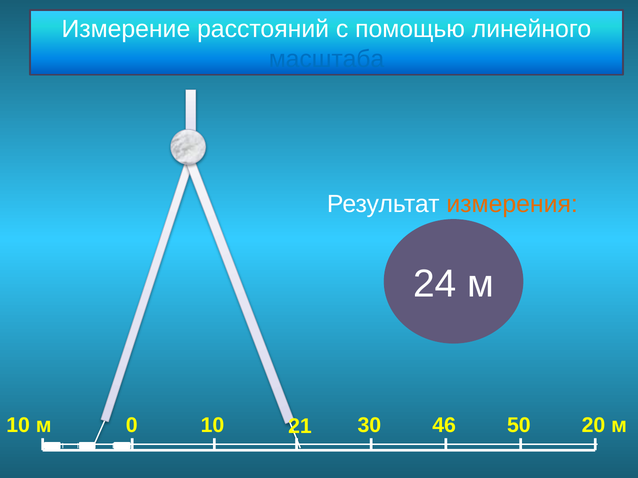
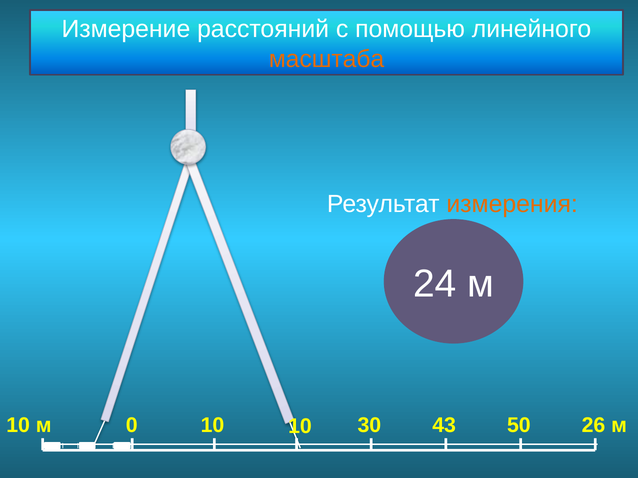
масштаба colour: blue -> orange (327, 59)
10 21: 21 -> 10 (300, 427)
46: 46 -> 43 (444, 426)
20: 20 -> 26 (593, 426)
